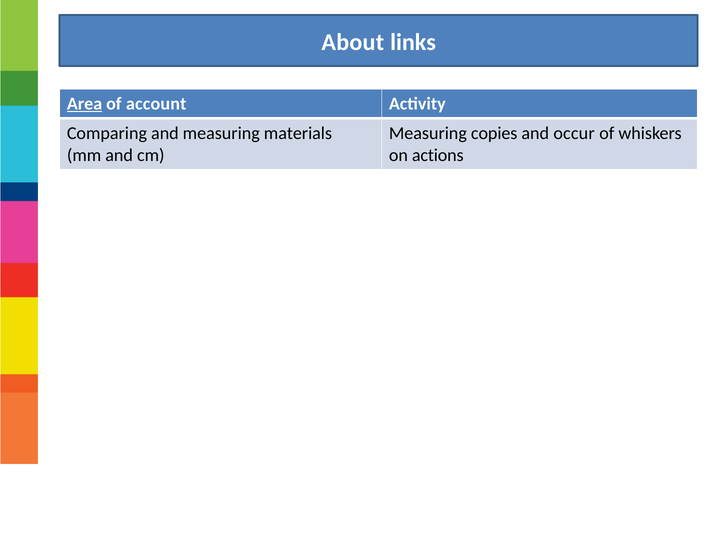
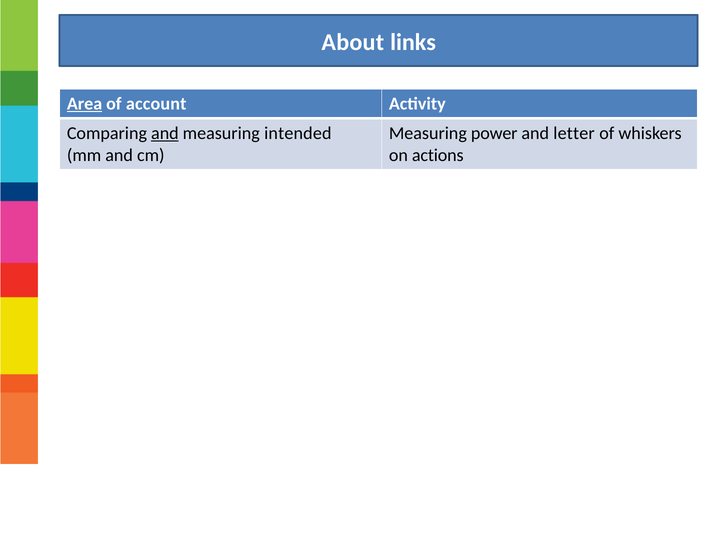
and underline: none -> present (165, 133)
materials: materials -> intended (298, 133)
copies: copies -> power (494, 133)
occur: occur -> letter (574, 133)
